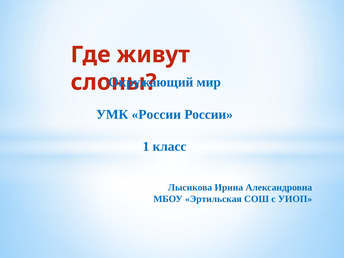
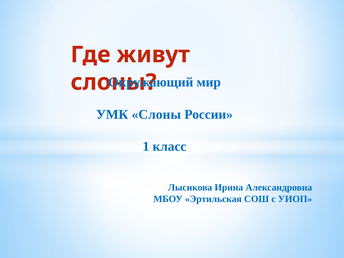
УМК России: России -> Слоны (156, 114)
